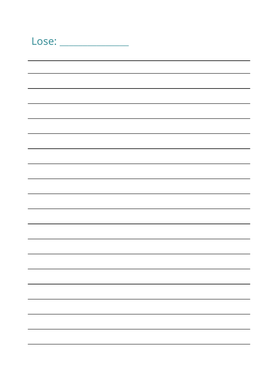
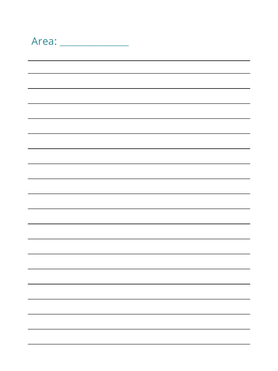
Lose: Lose -> Area (44, 41)
